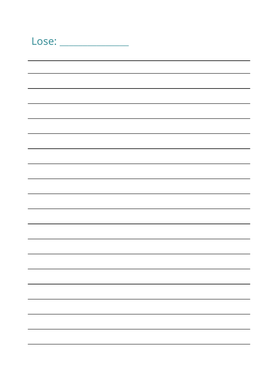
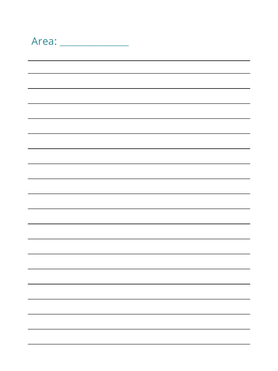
Lose: Lose -> Area (44, 41)
